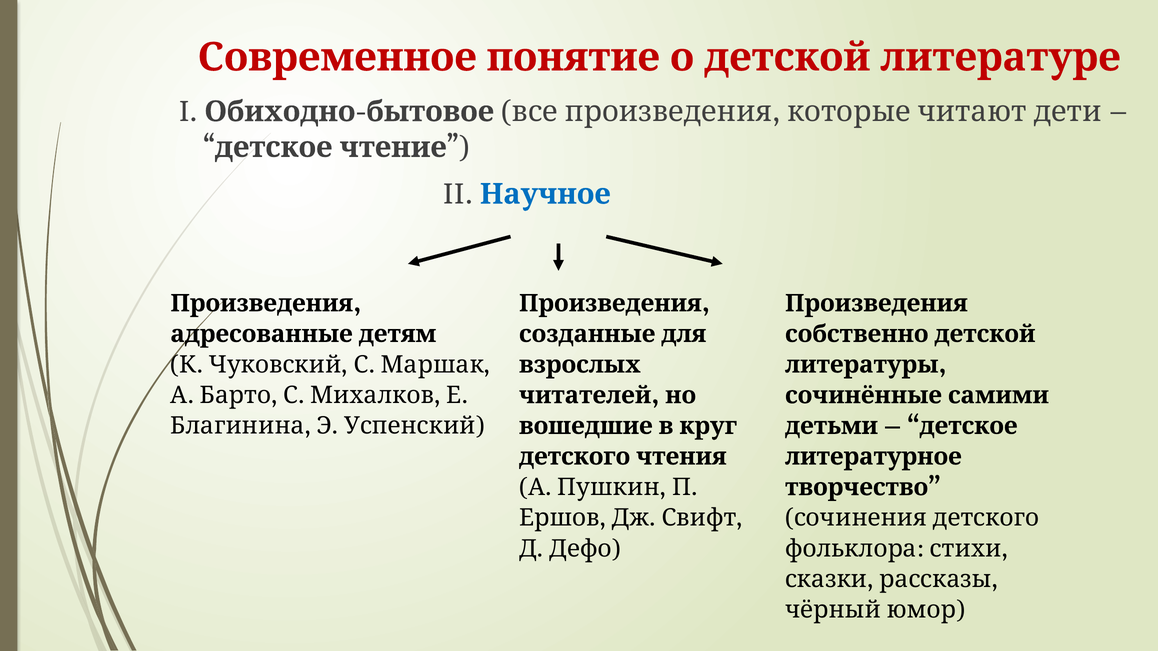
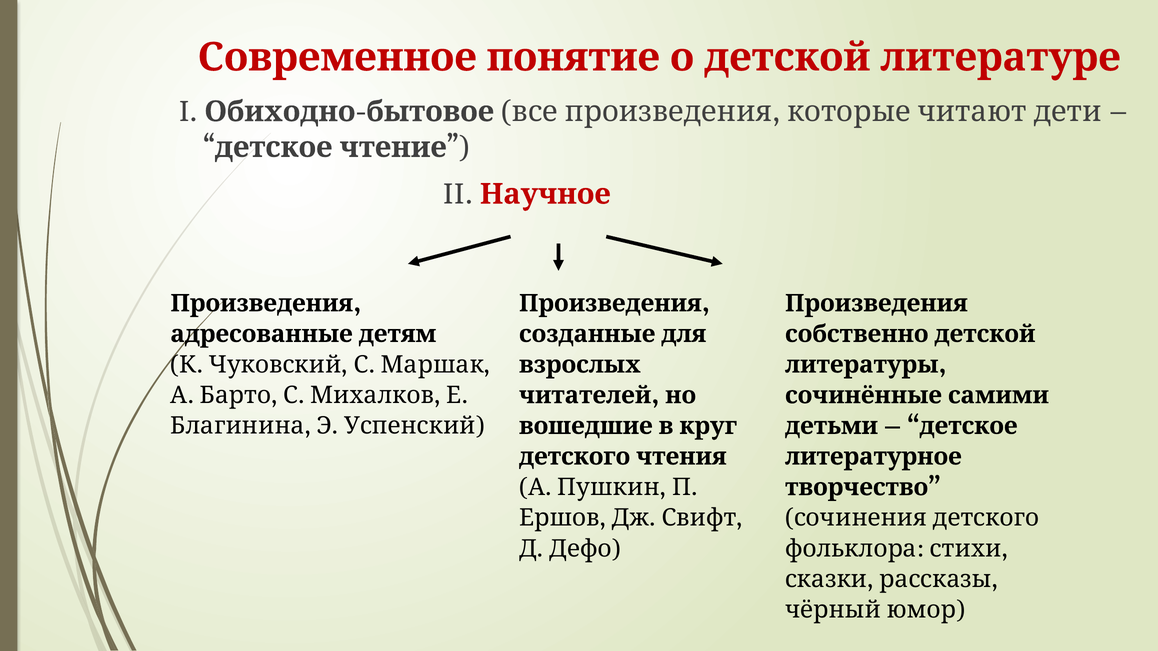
Научное colour: blue -> red (545, 194)
